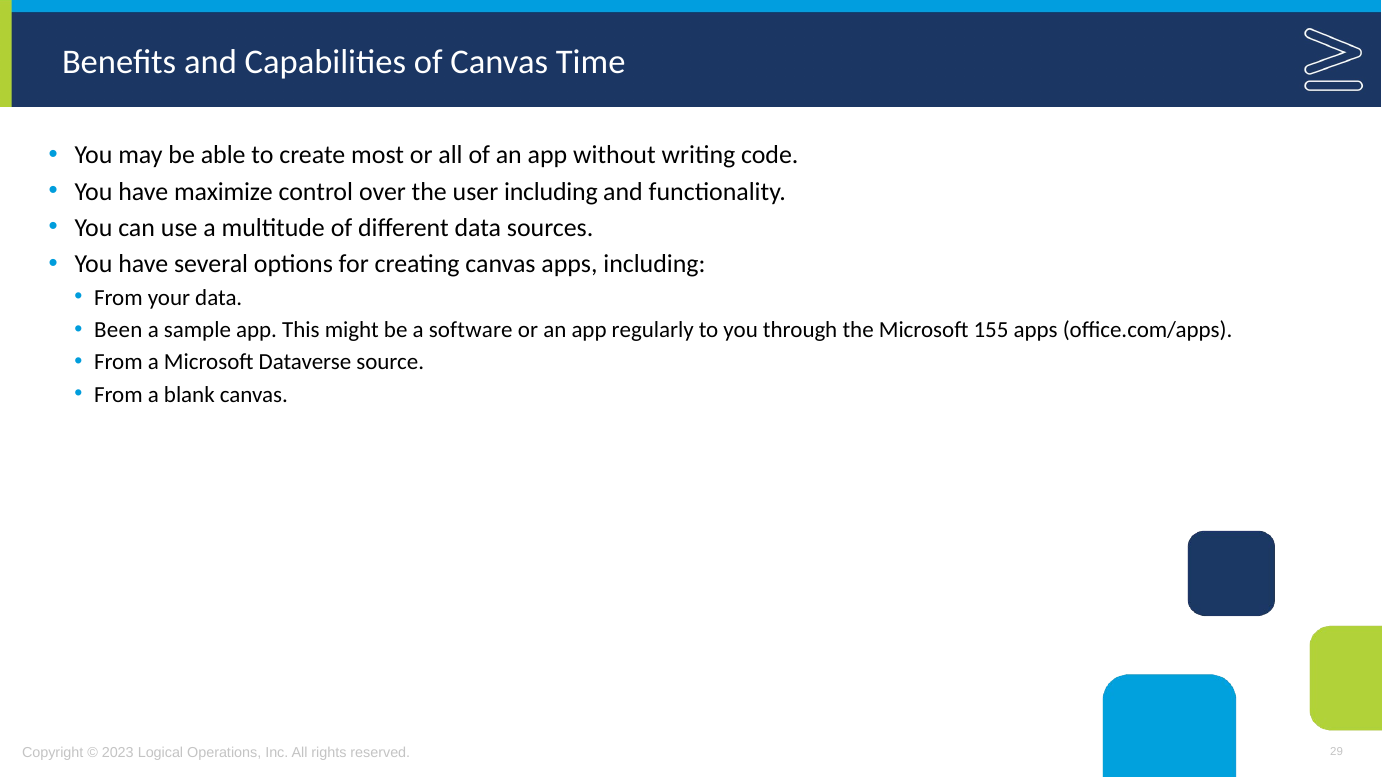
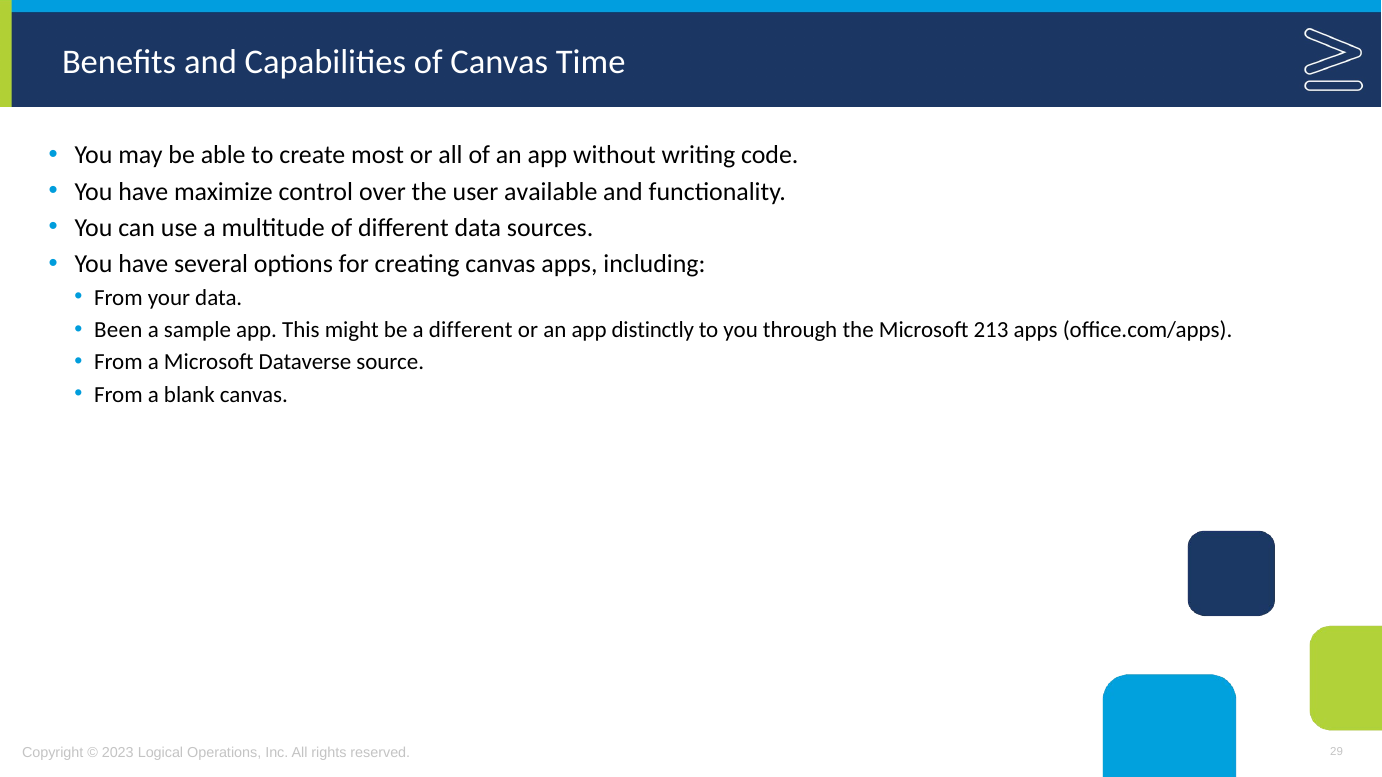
user including: including -> available (551, 192)
a software: software -> different (471, 330)
regularly: regularly -> distinctly (653, 330)
155: 155 -> 213 (991, 330)
